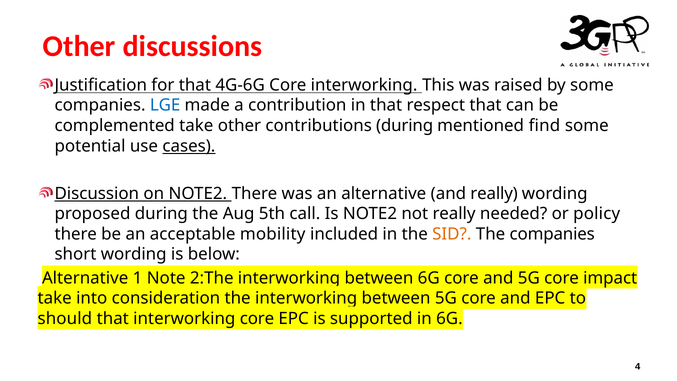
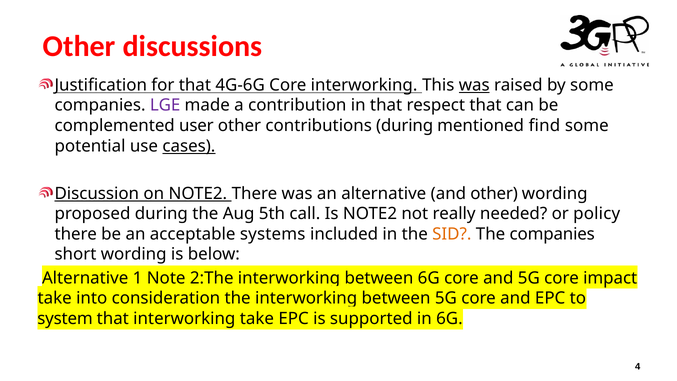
was underline: none -> present (474, 85)
LGE colour: blue -> purple (165, 105)
complemented take: take -> user (196, 126)
and really: really -> other (494, 193)
mobility: mobility -> systems (273, 234)
should: should -> system (65, 319)
interworking core: core -> take (257, 319)
